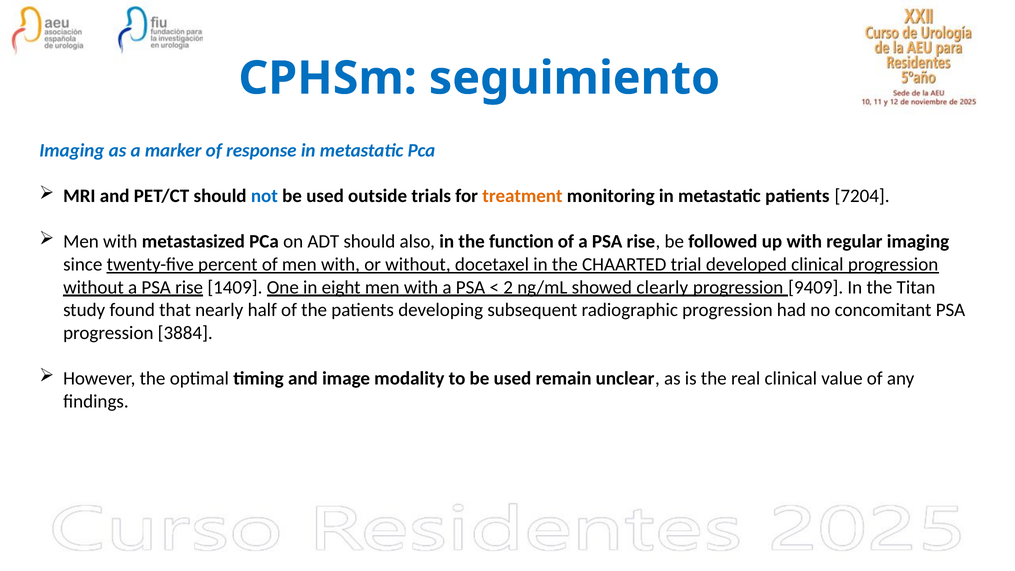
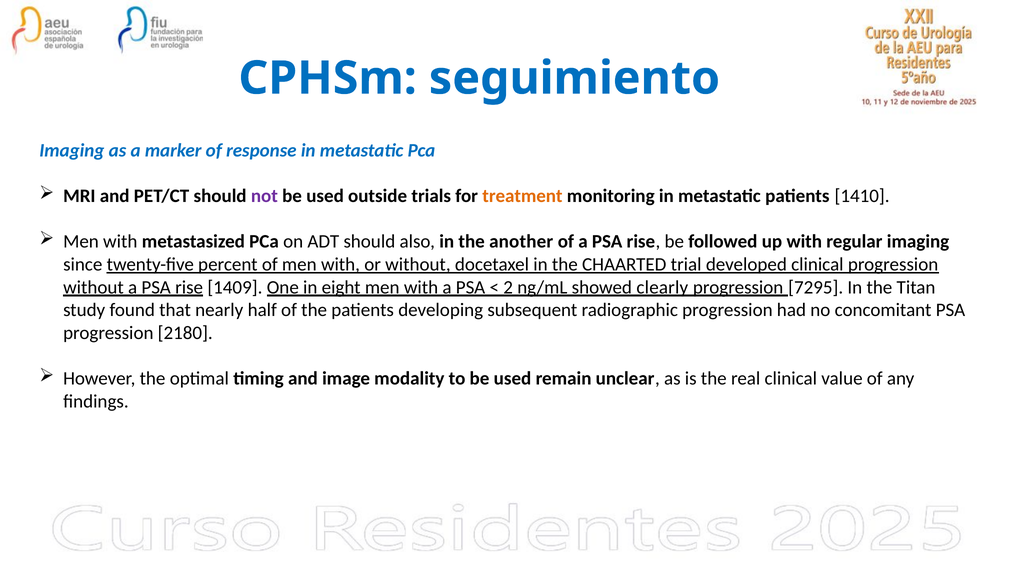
not colour: blue -> purple (264, 196)
7204: 7204 -> 1410 (862, 196)
function: function -> another (521, 242)
9409: 9409 -> 7295 (816, 287)
3884: 3884 -> 2180 (185, 333)
